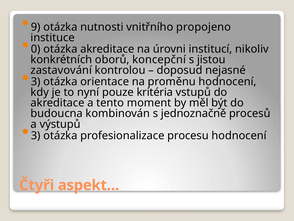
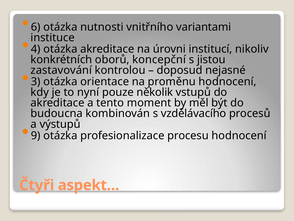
9: 9 -> 6 (36, 27)
propojeno: propojeno -> variantami (204, 27)
0: 0 -> 4 (36, 49)
kritéria: kritéria -> několik (155, 92)
jednoznačně: jednoznačně -> vzdělávacího (194, 113)
3: 3 -> 9 (36, 135)
